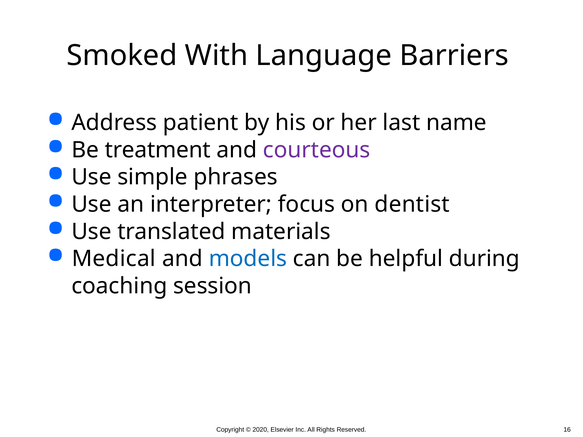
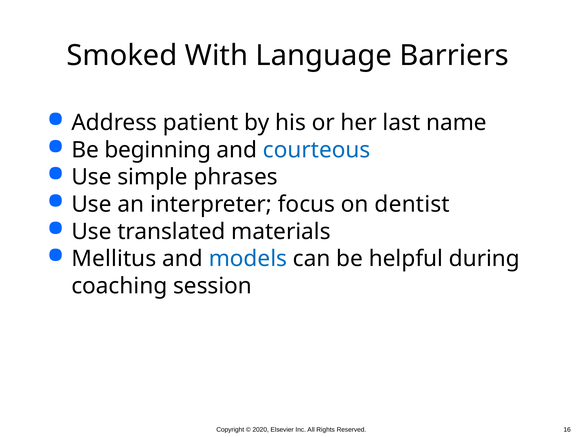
treatment: treatment -> beginning (158, 150)
courteous colour: purple -> blue (317, 150)
Medical: Medical -> Mellitus (114, 259)
